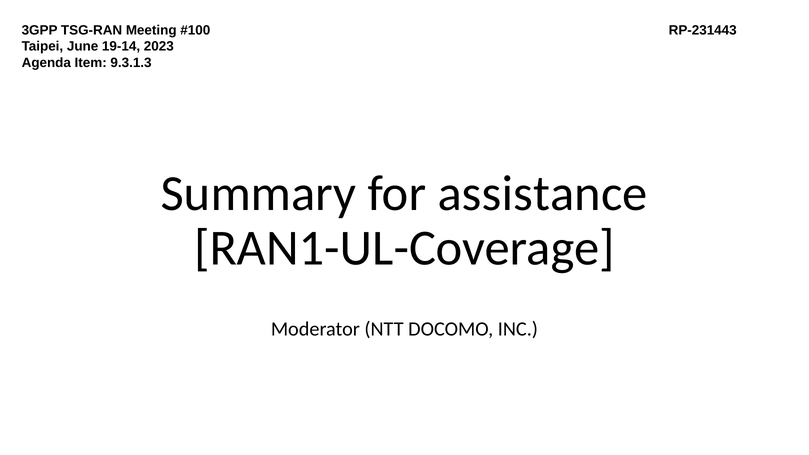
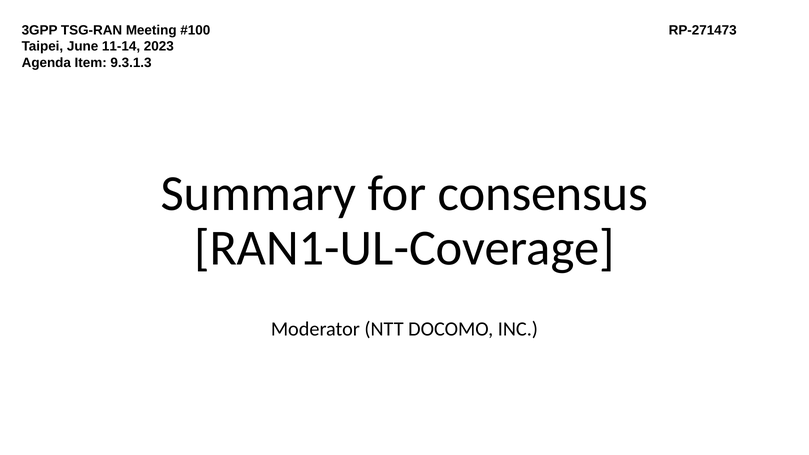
RP-231443: RP-231443 -> RP-271473 (703, 30)
19-14: 19-14 -> 11-14 (121, 46)
assistance: assistance -> consensus (543, 194)
